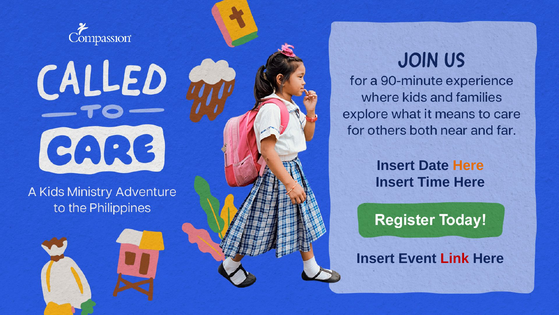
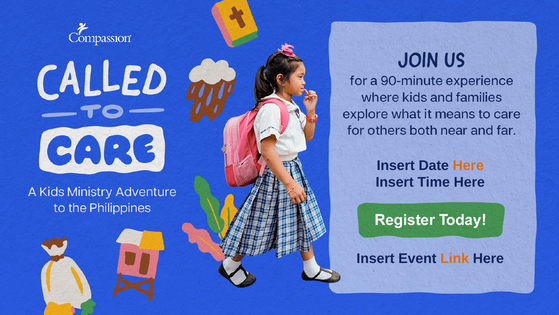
Link colour: red -> orange (455, 258)
